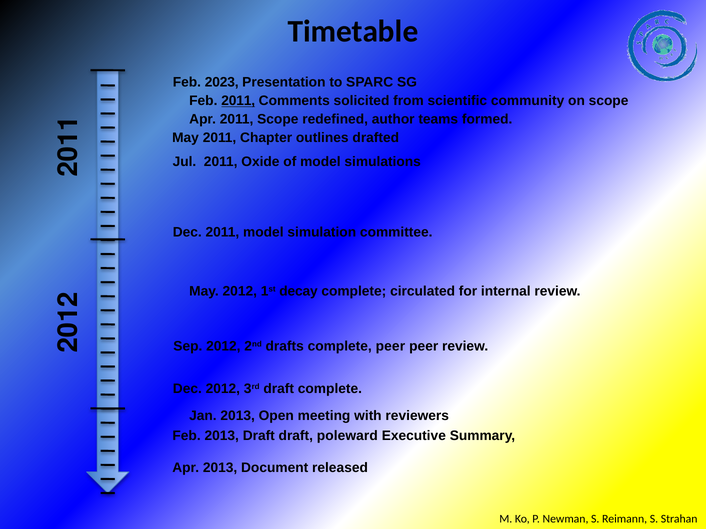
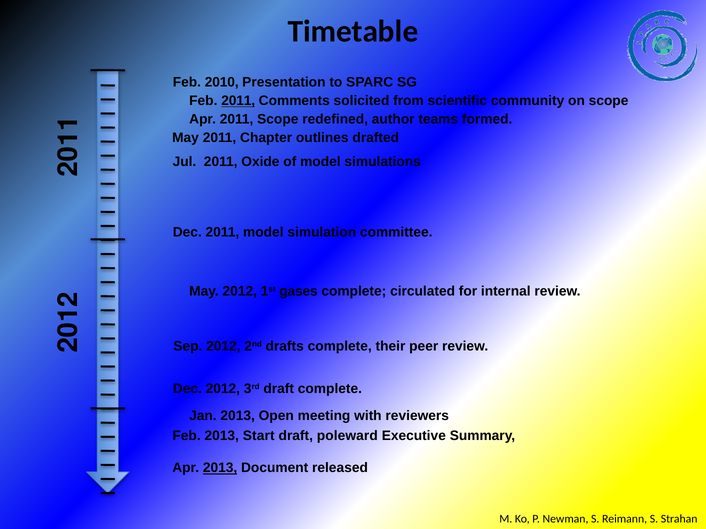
2023: 2023 -> 2010 (222, 82)
decay: decay -> gases (298, 292)
complete peer: peer -> their (390, 346)
2013 Draft: Draft -> Start (259, 436)
2013 underline: none -> present (220, 468)
